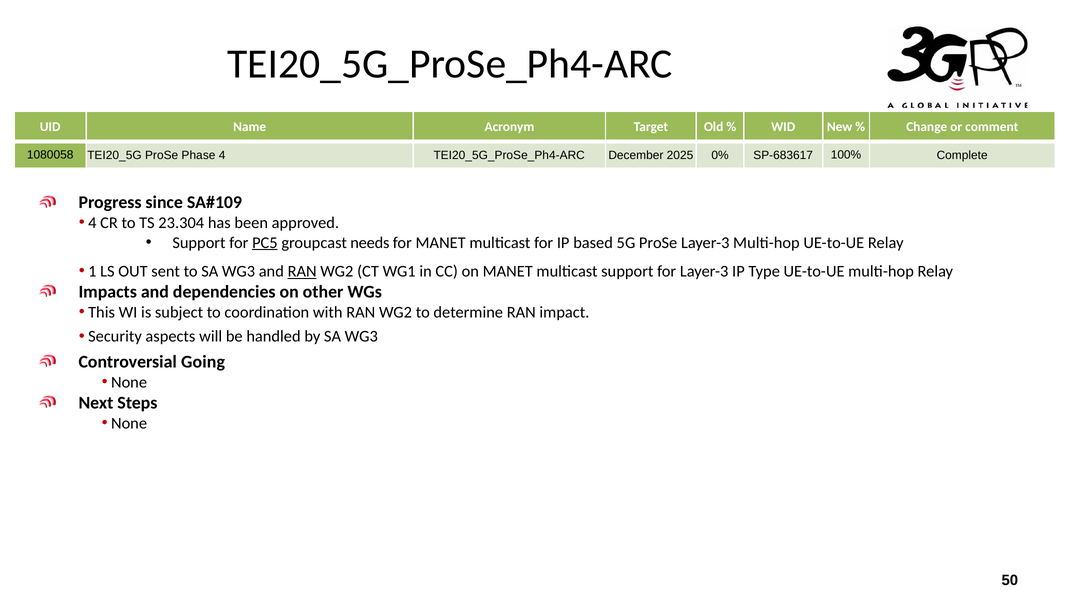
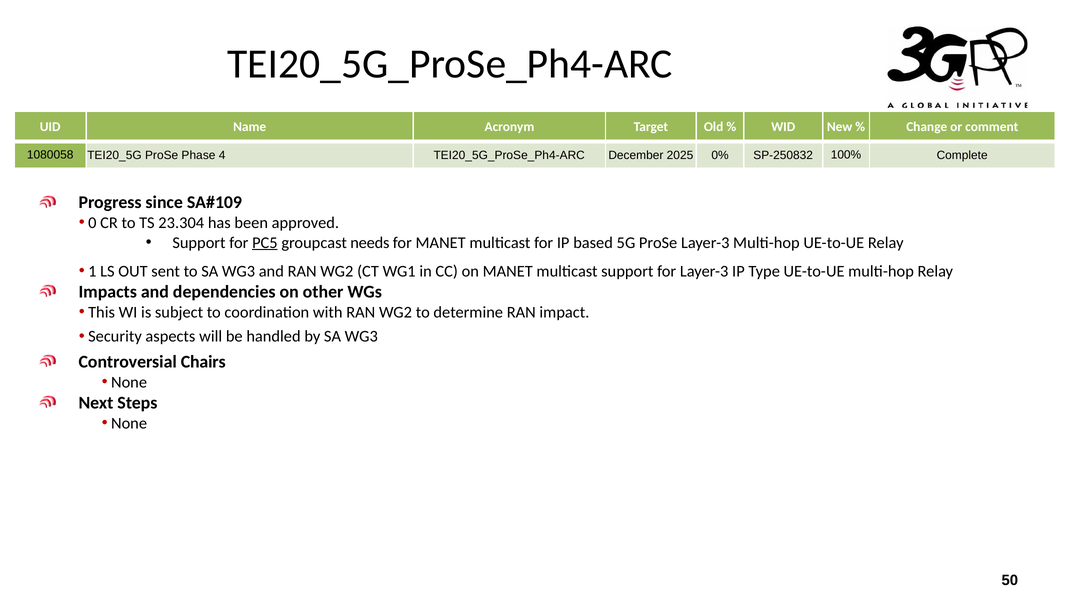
SP-683617: SP-683617 -> SP-250832 (783, 155)
4: 4 -> 0 (92, 223)
RAN underline: present -> none (302, 271)
Going: Going -> Chairs (203, 362)
